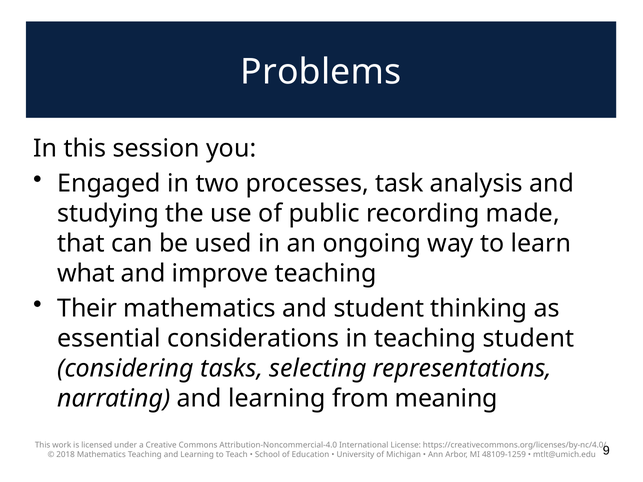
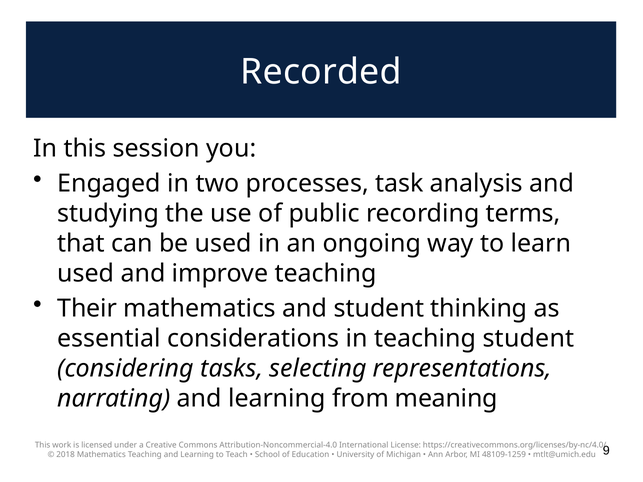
Problems: Problems -> Recorded (321, 72)
made: made -> terms (523, 214)
what: what -> used (86, 274)
